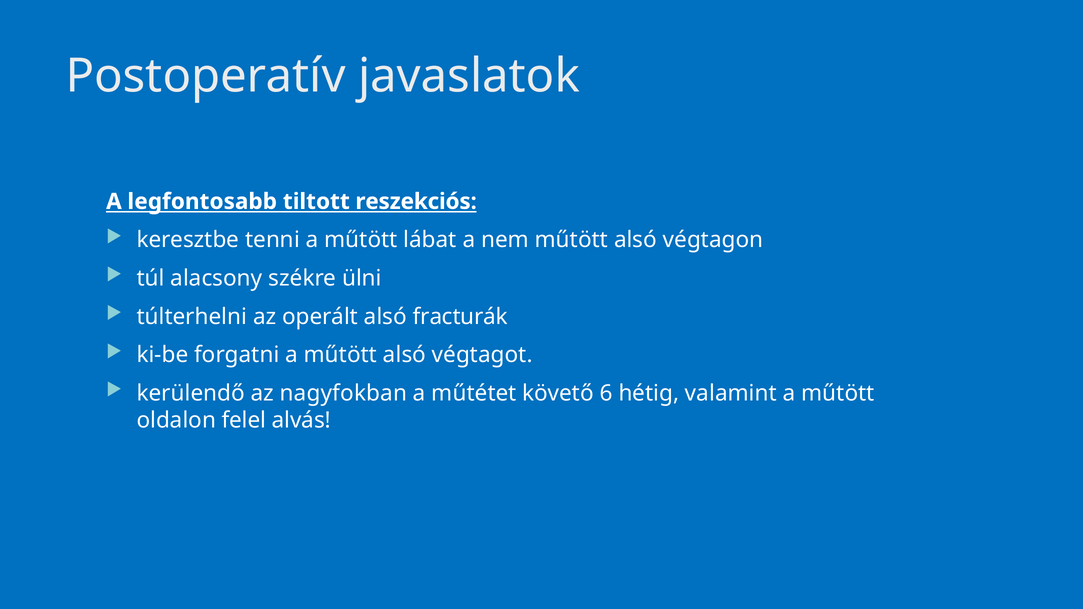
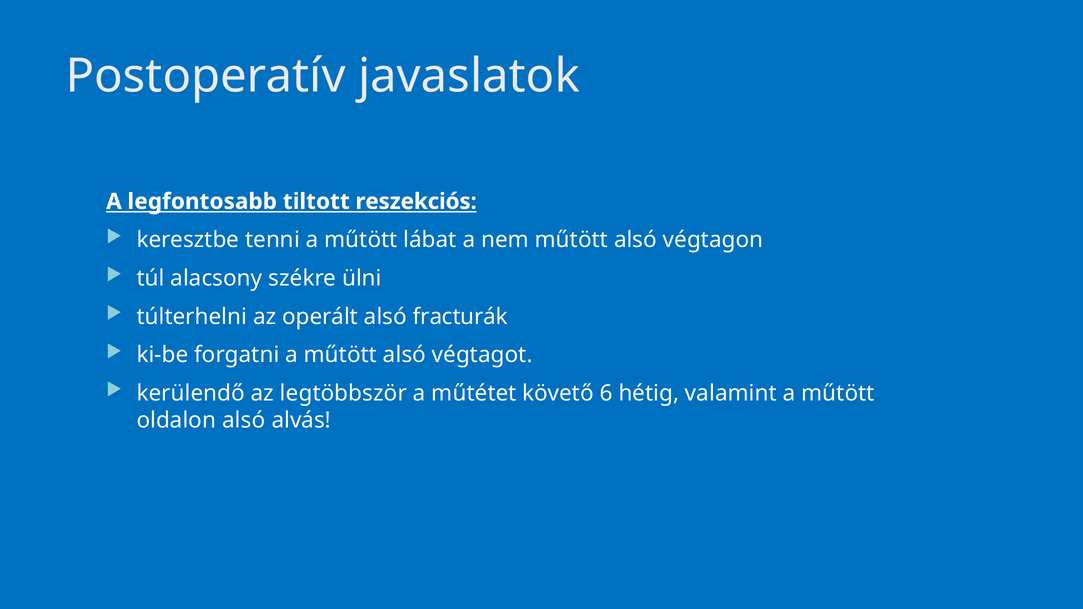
nagyfokban: nagyfokban -> legtöbbször (343, 393)
oldalon felel: felel -> alsó (244, 421)
